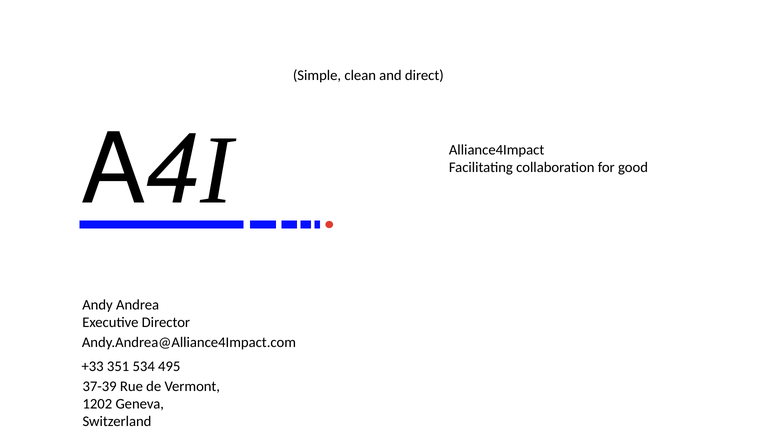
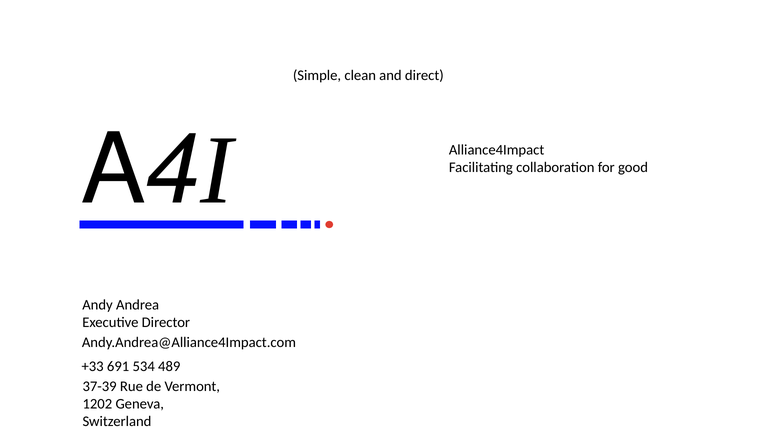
351: 351 -> 691 (118, 366)
495: 495 -> 489 (169, 366)
